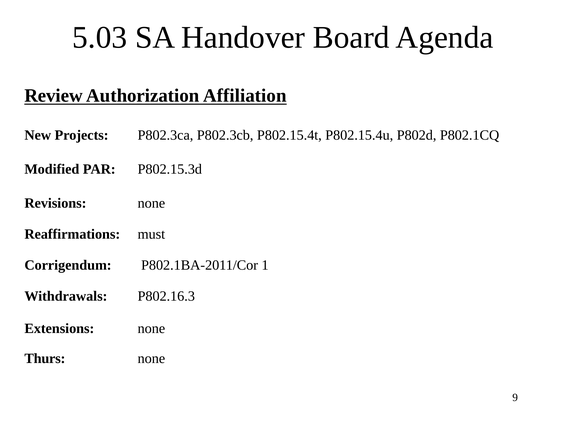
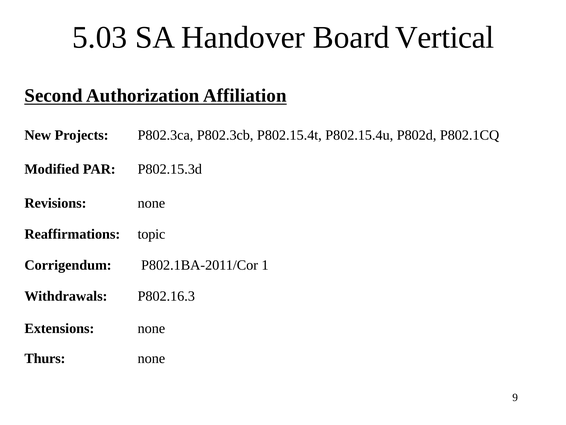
Agenda: Agenda -> Vertical (445, 38)
Review: Review -> Second (53, 96)
must: must -> topic (151, 234)
